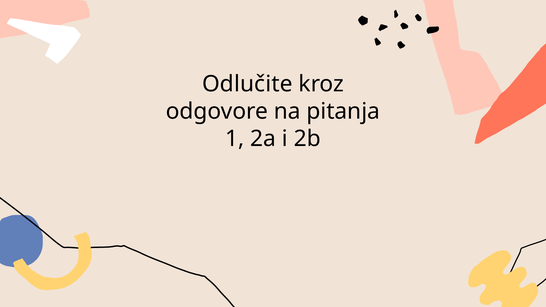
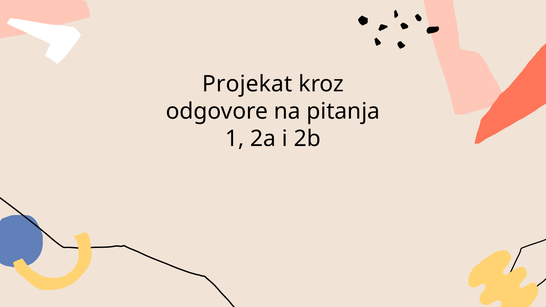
Odlučite: Odlučite -> Projekat (247, 84)
